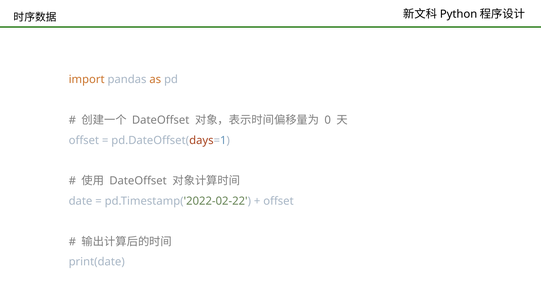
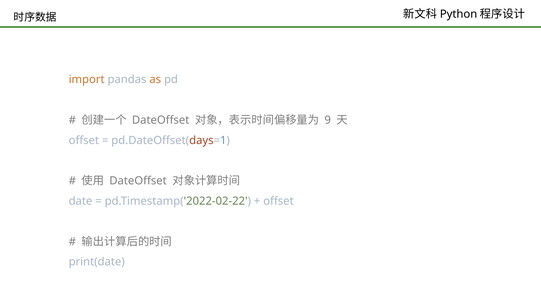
0: 0 -> 9 (328, 120)
